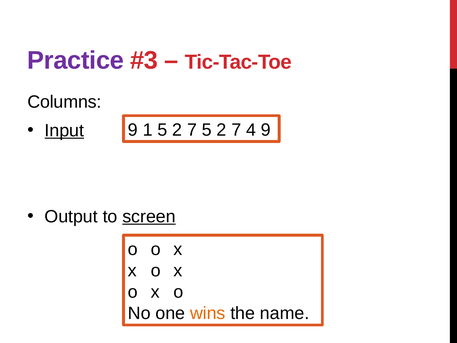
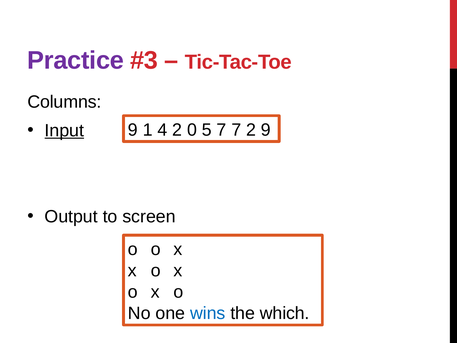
1 5: 5 -> 4 (162, 130)
7: 7 -> 0 (192, 130)
2: 2 -> 7 (222, 130)
7 4: 4 -> 2 (251, 130)
screen underline: present -> none (149, 216)
wins colour: orange -> blue (208, 313)
name: name -> which (285, 313)
